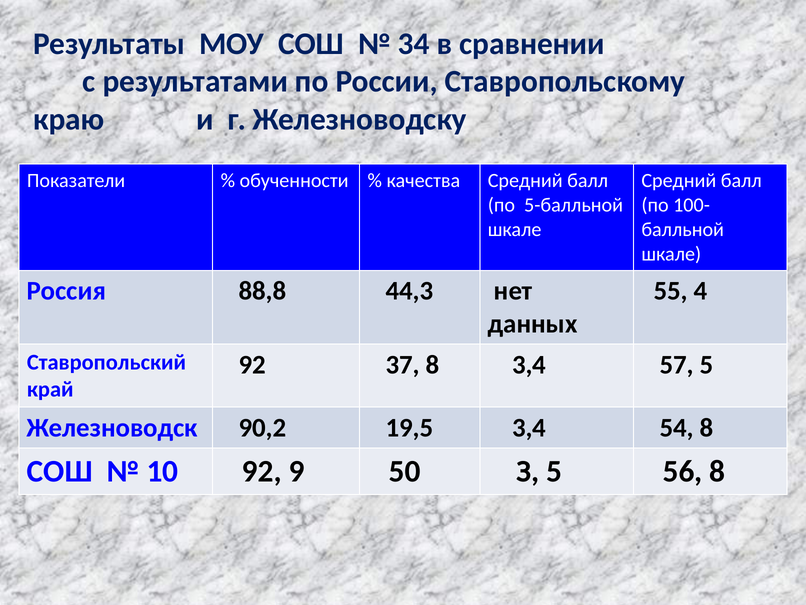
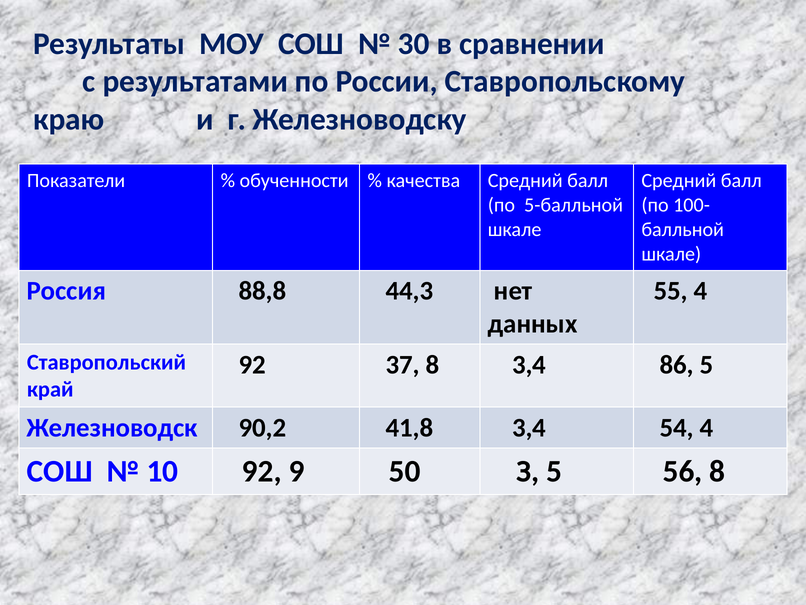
34: 34 -> 30 (414, 44)
57: 57 -> 86 (677, 364)
19,5: 19,5 -> 41,8 (410, 427)
54 8: 8 -> 4 (707, 427)
